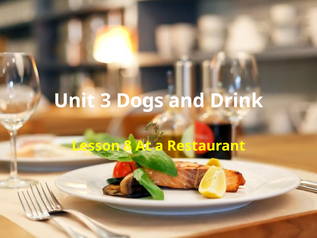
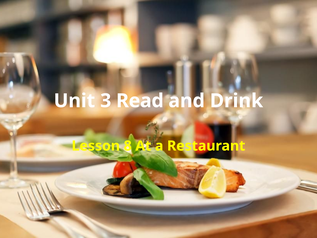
Dogs: Dogs -> Read (140, 101)
